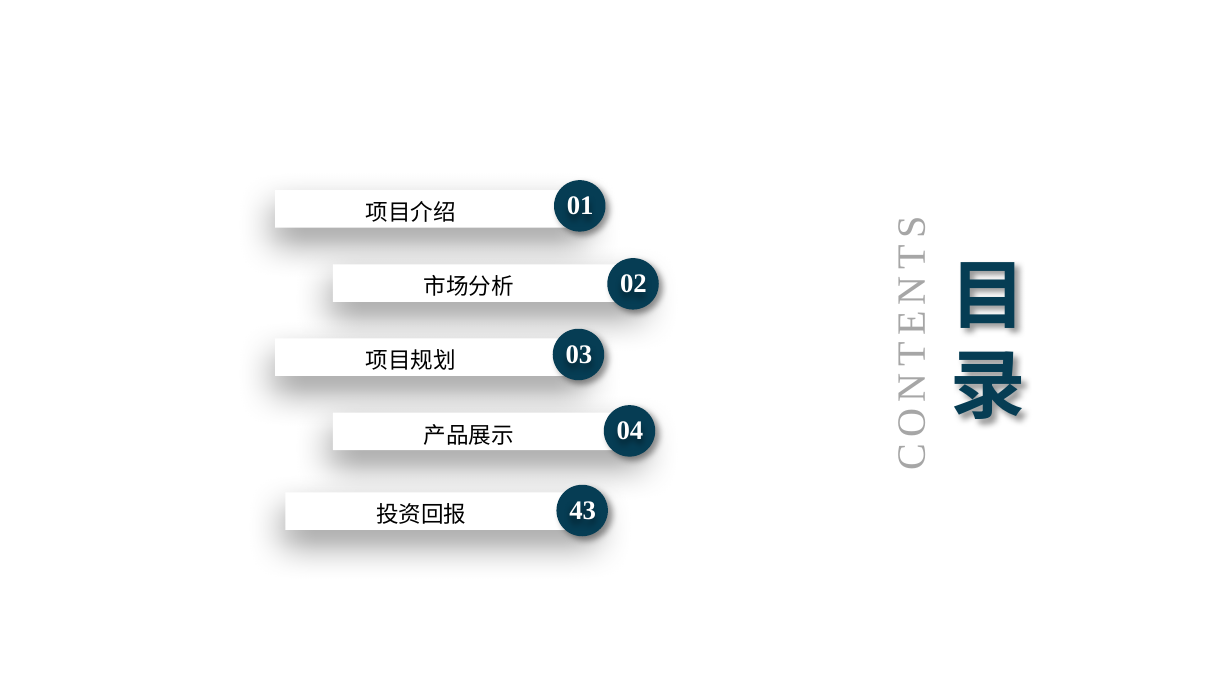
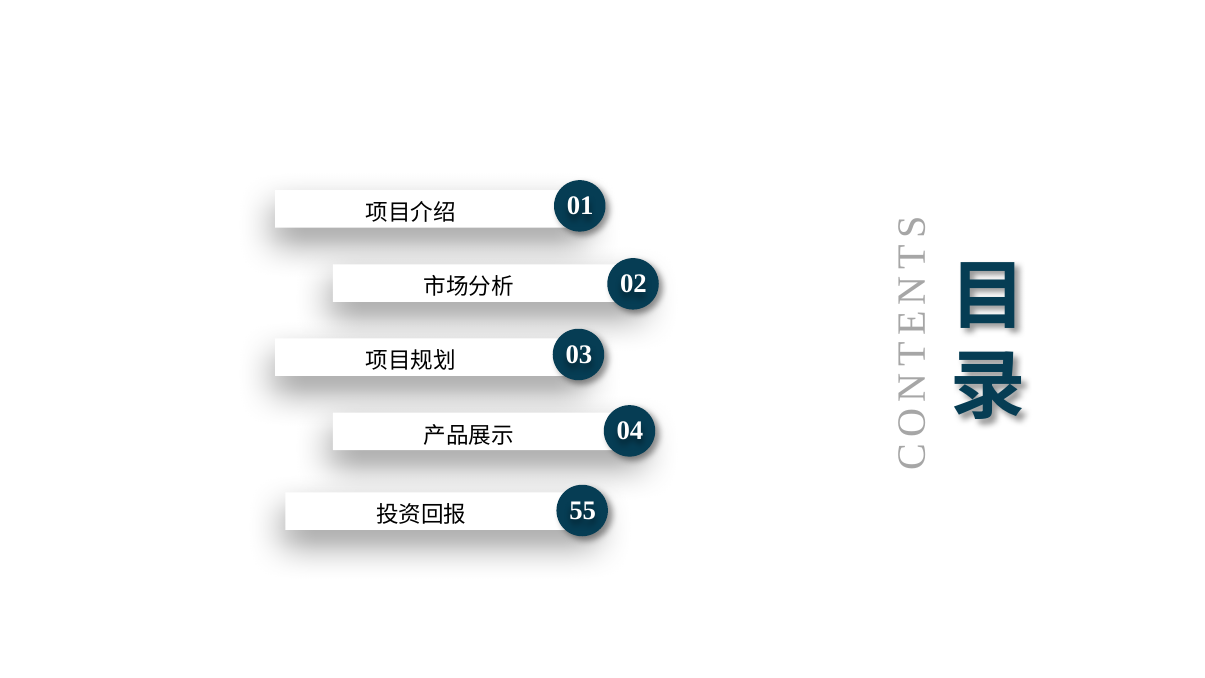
43: 43 -> 55 (583, 510)
